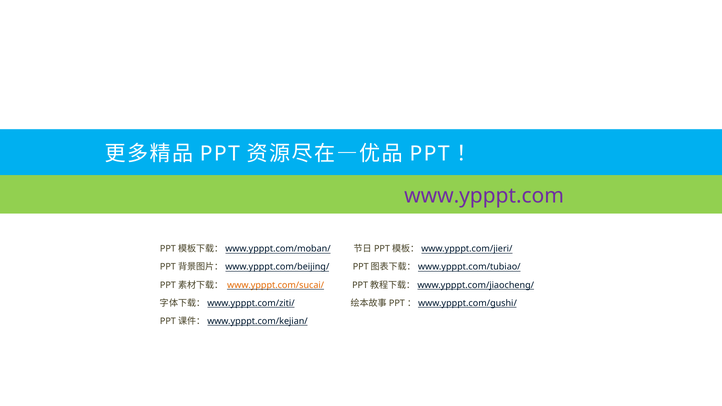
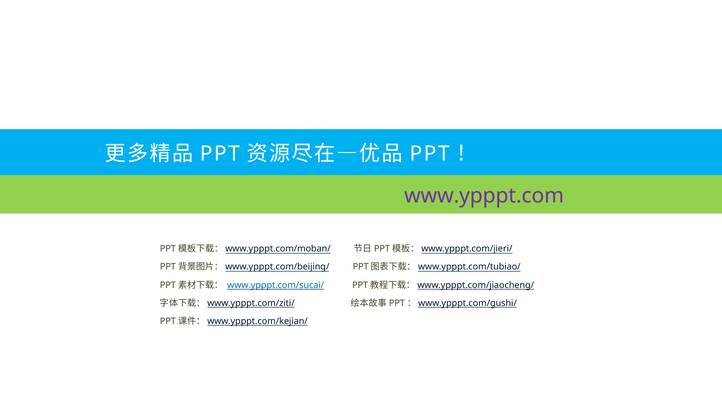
www.ypppt.com/sucai/ colour: orange -> blue (276, 285)
